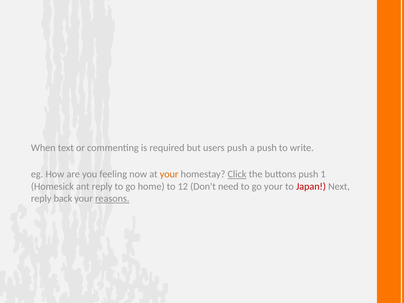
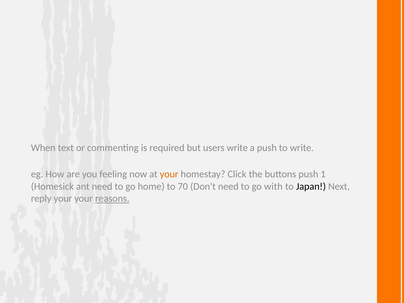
users push: push -> write (237, 148)
Click underline: present -> none (237, 174)
ant reply: reply -> need (102, 186)
12: 12 -> 70 (183, 186)
go your: your -> with (273, 186)
Japan colour: red -> black (311, 186)
reply back: back -> your (63, 199)
